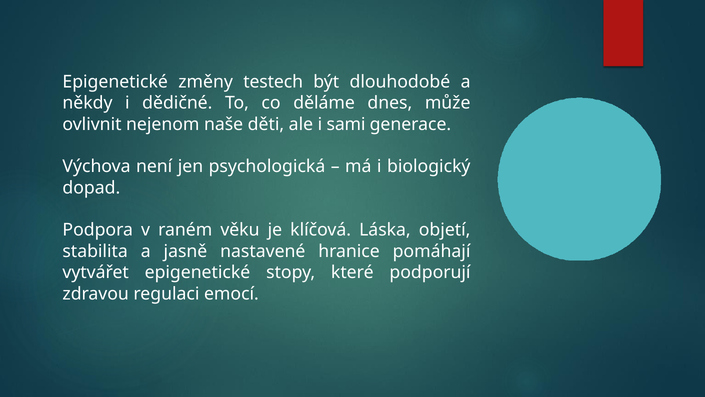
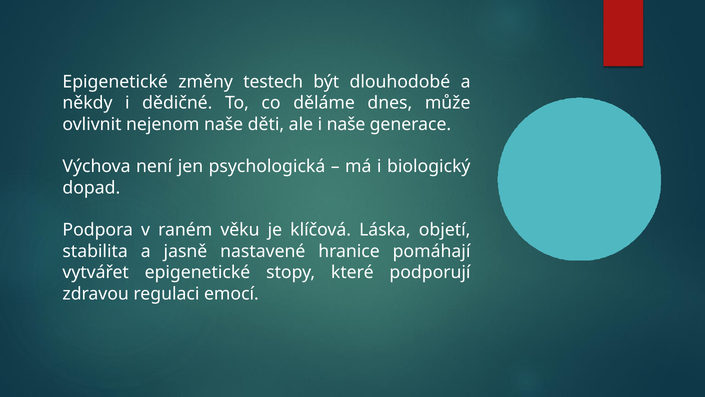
i sami: sami -> naše (346, 124)
